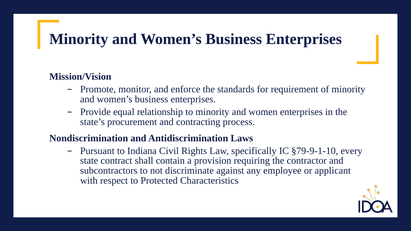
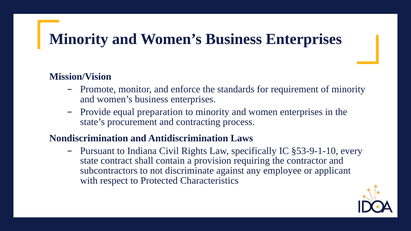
relationship: relationship -> preparation (160, 112)
§79-9-1-10: §79-9-1-10 -> §53-9-1-10 (315, 151)
